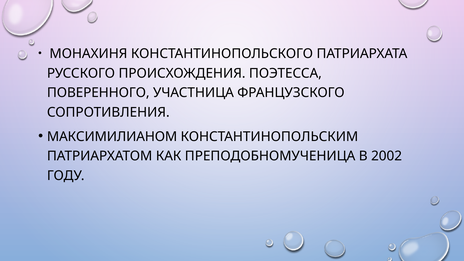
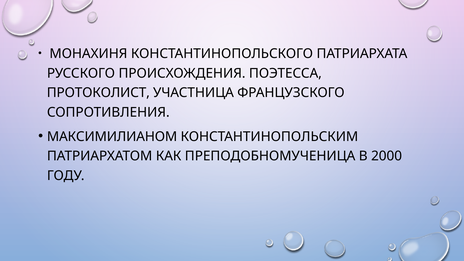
ПОВЕРЕННОГО: ПОВЕРЕННОГО -> ПРОТОКОЛИСТ (98, 93)
2002: 2002 -> 2000 (387, 156)
